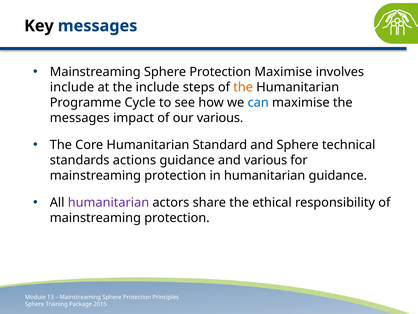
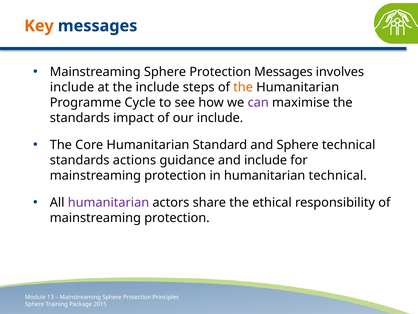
Key colour: black -> orange (39, 26)
Protection Maximise: Maximise -> Messages (283, 72)
can colour: blue -> purple (258, 103)
messages: messages -> standards (80, 118)
our various: various -> include (220, 118)
and various: various -> include (266, 160)
humanitarian guidance: guidance -> technical (338, 175)
